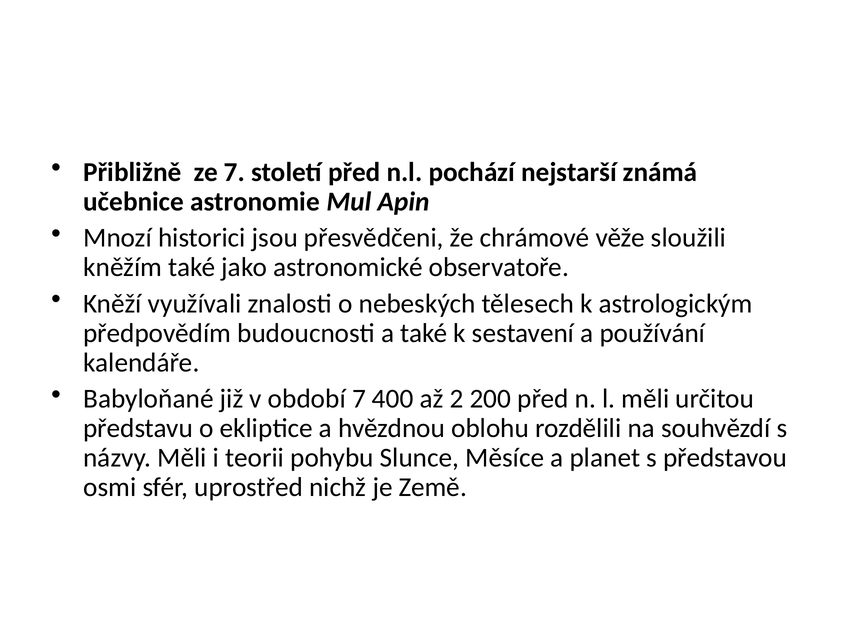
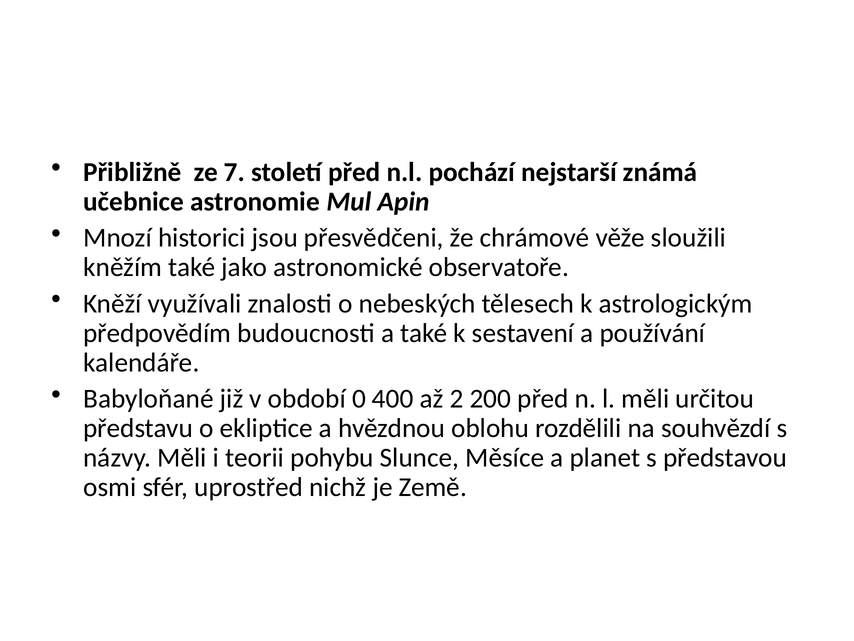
období 7: 7 -> 0 (359, 399)
